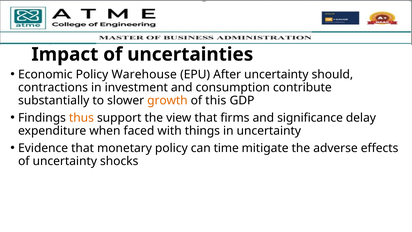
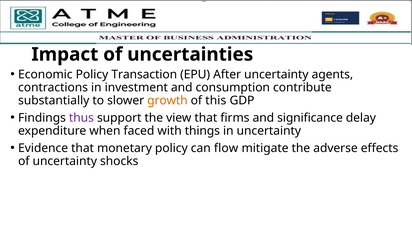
Warehouse: Warehouse -> Transaction (144, 74)
should: should -> agents (332, 74)
thus colour: orange -> purple (81, 118)
time: time -> flow (226, 148)
